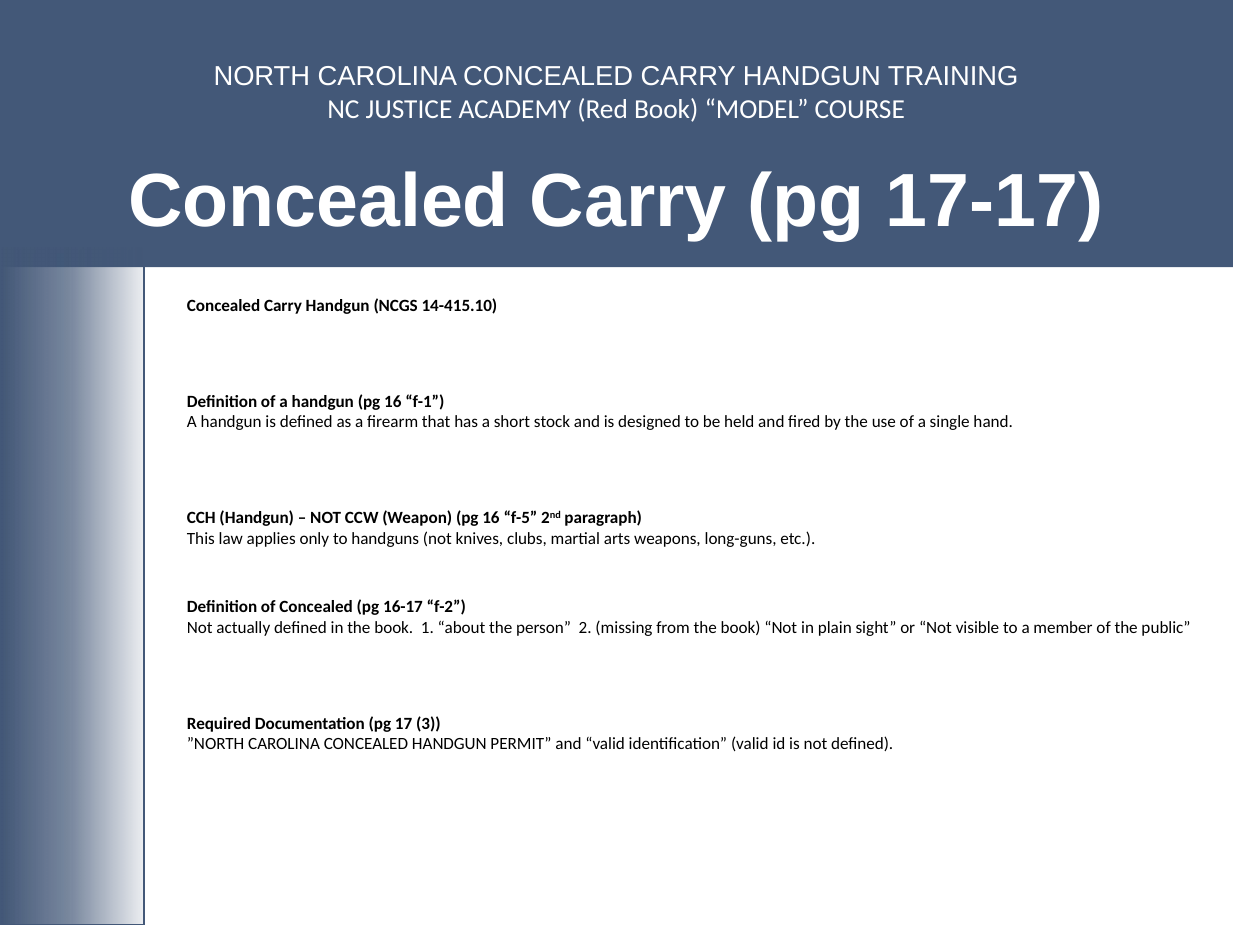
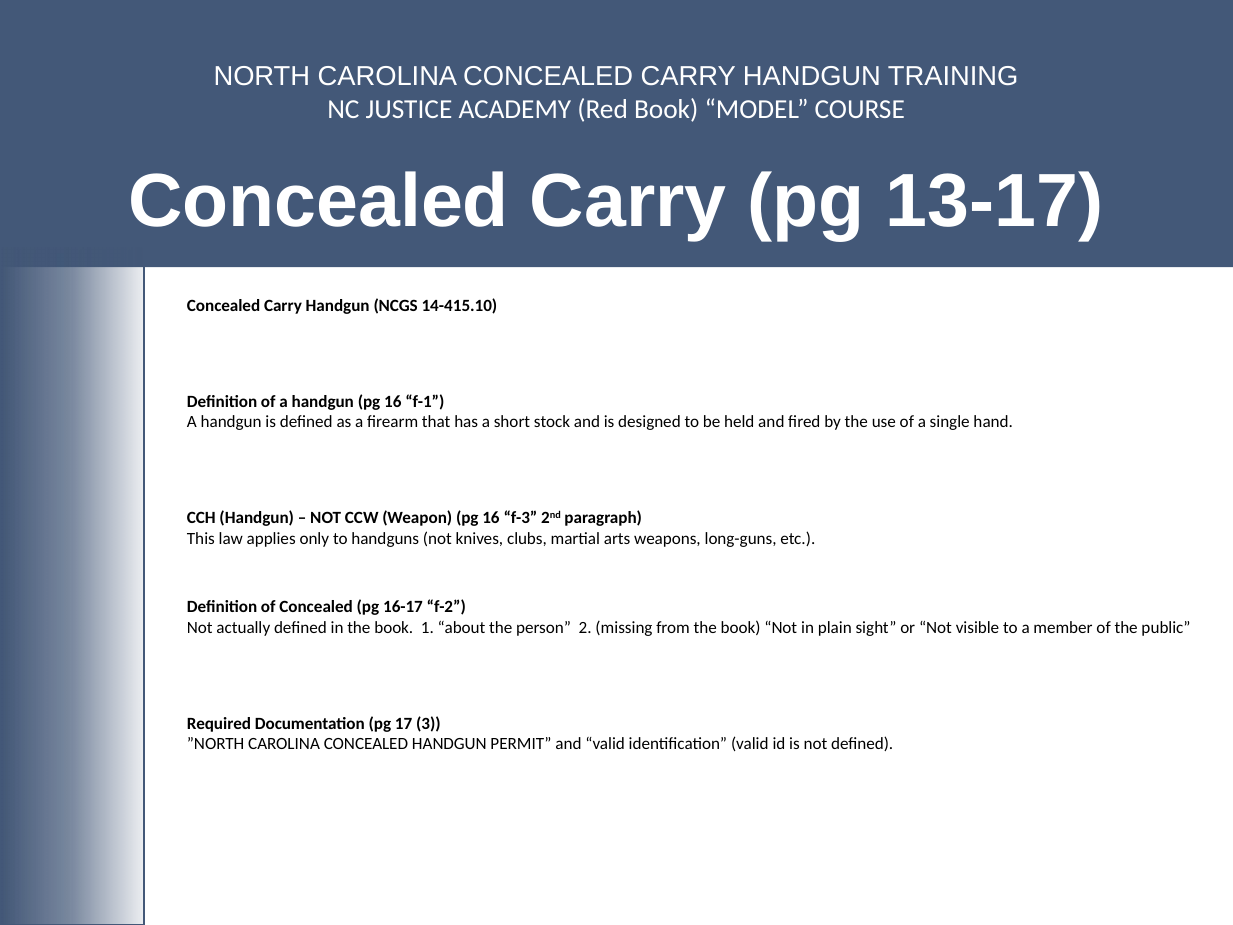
17-17: 17-17 -> 13-17 (994, 201)
f-5: f-5 -> f-3 (520, 518)
